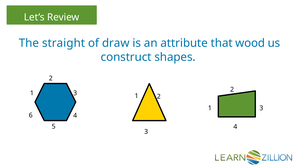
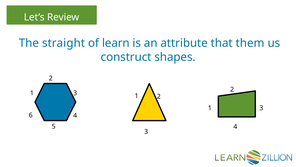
draw: draw -> learn (116, 43)
wood: wood -> them (250, 43)
